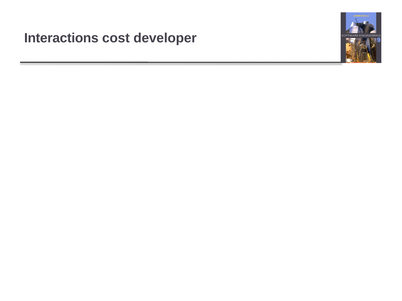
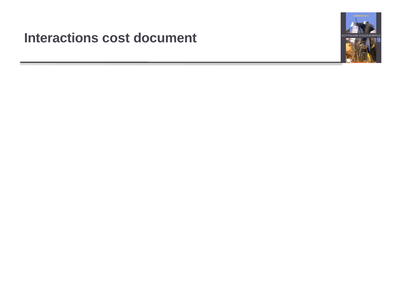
developer: developer -> document (165, 38)
